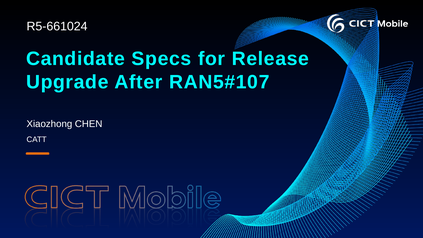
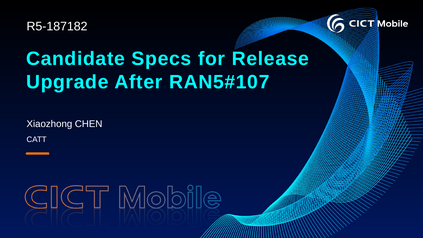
R5-661024: R5-661024 -> R5-187182 (57, 26)
